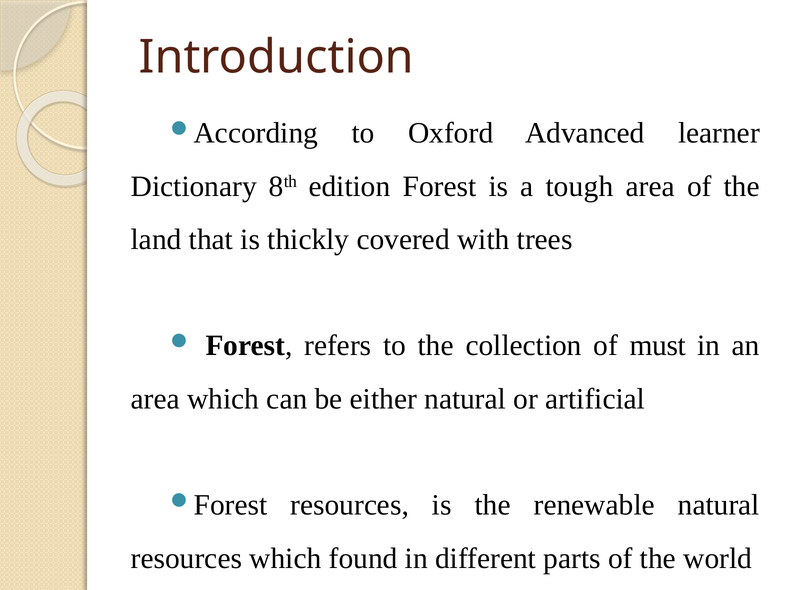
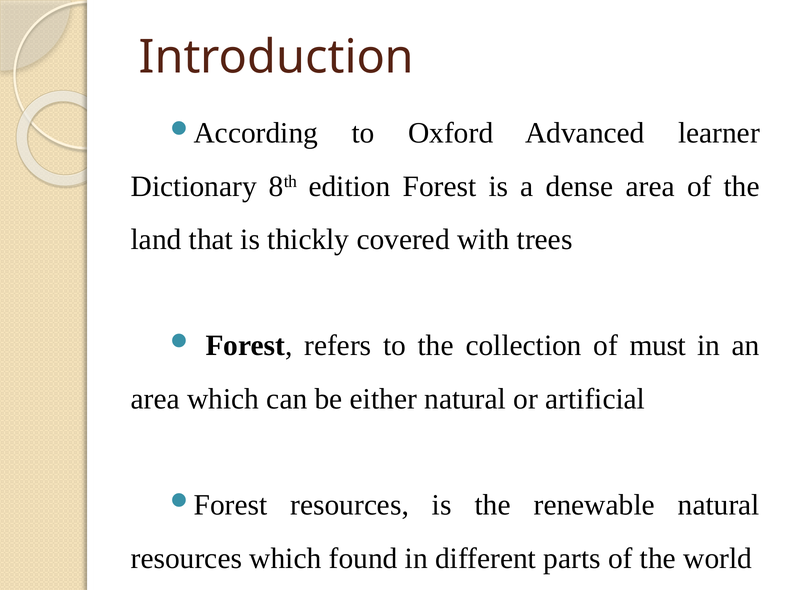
tough: tough -> dense (580, 186)
